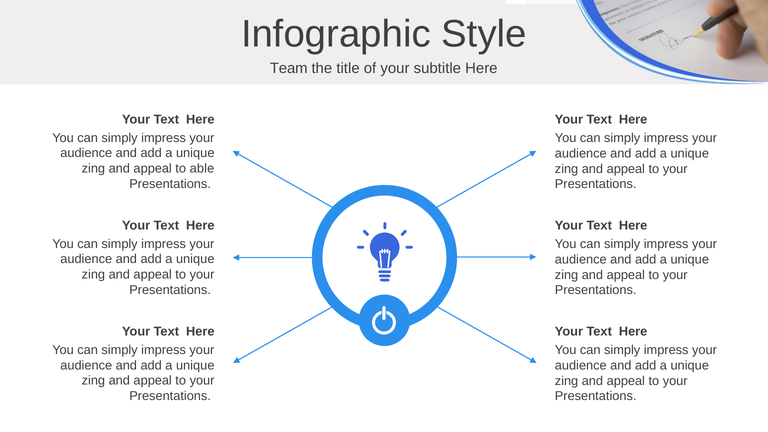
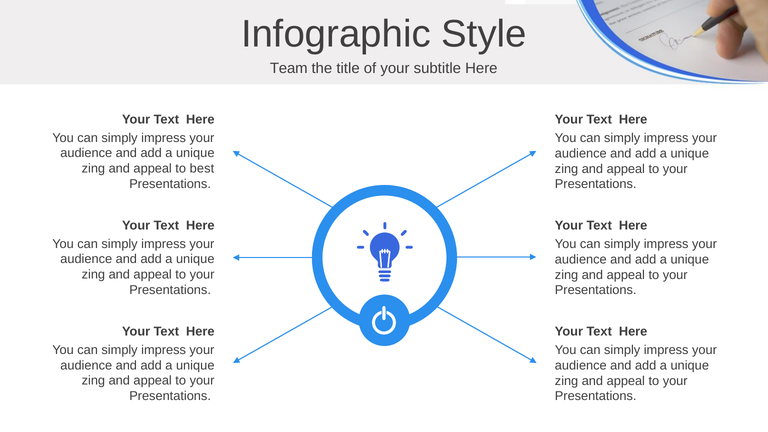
able: able -> best (202, 169)
